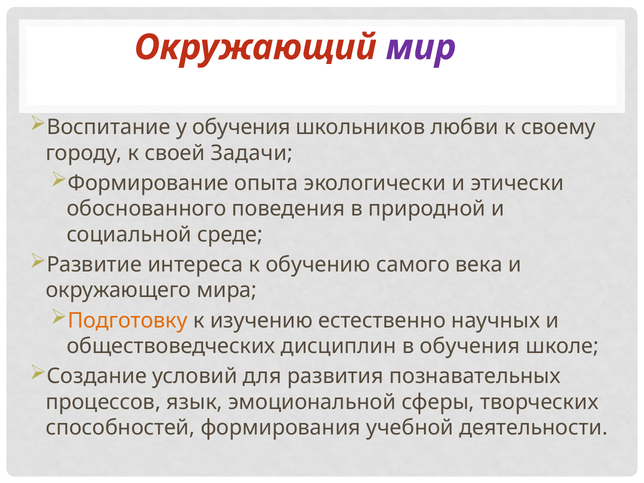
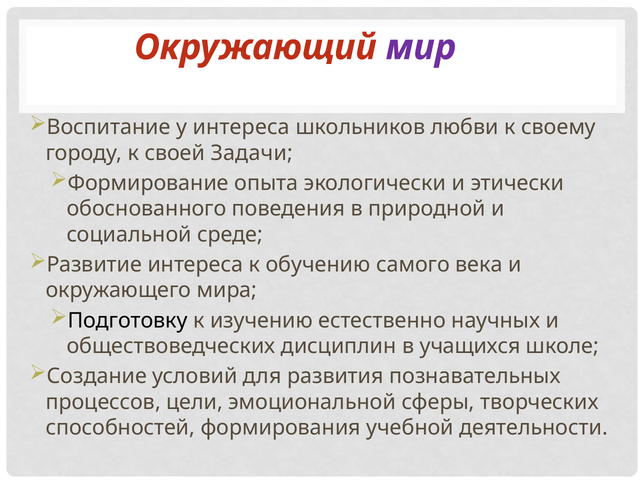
у обучения: обучения -> интереса (241, 127)
Подготовку colour: orange -> black (128, 320)
в обучения: обучения -> учащихся (470, 346)
язык: язык -> цели (195, 402)
